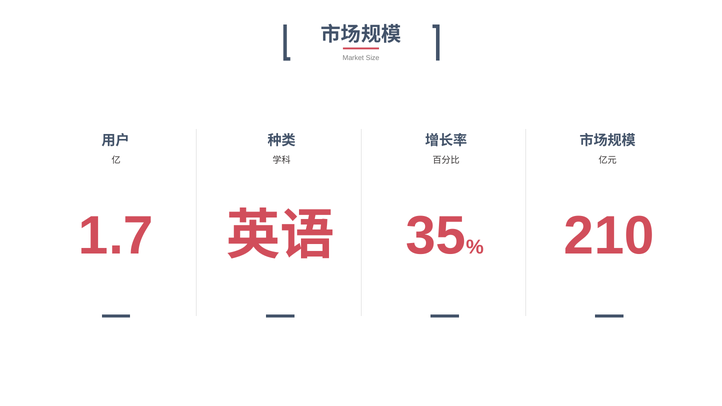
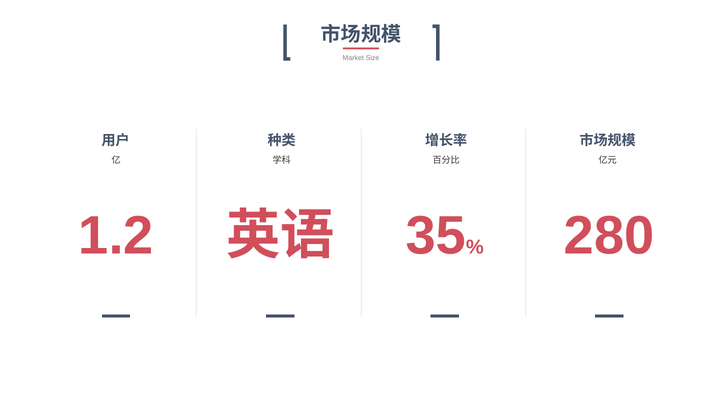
1.7: 1.7 -> 1.2 (116, 236)
210: 210 -> 280 (609, 236)
